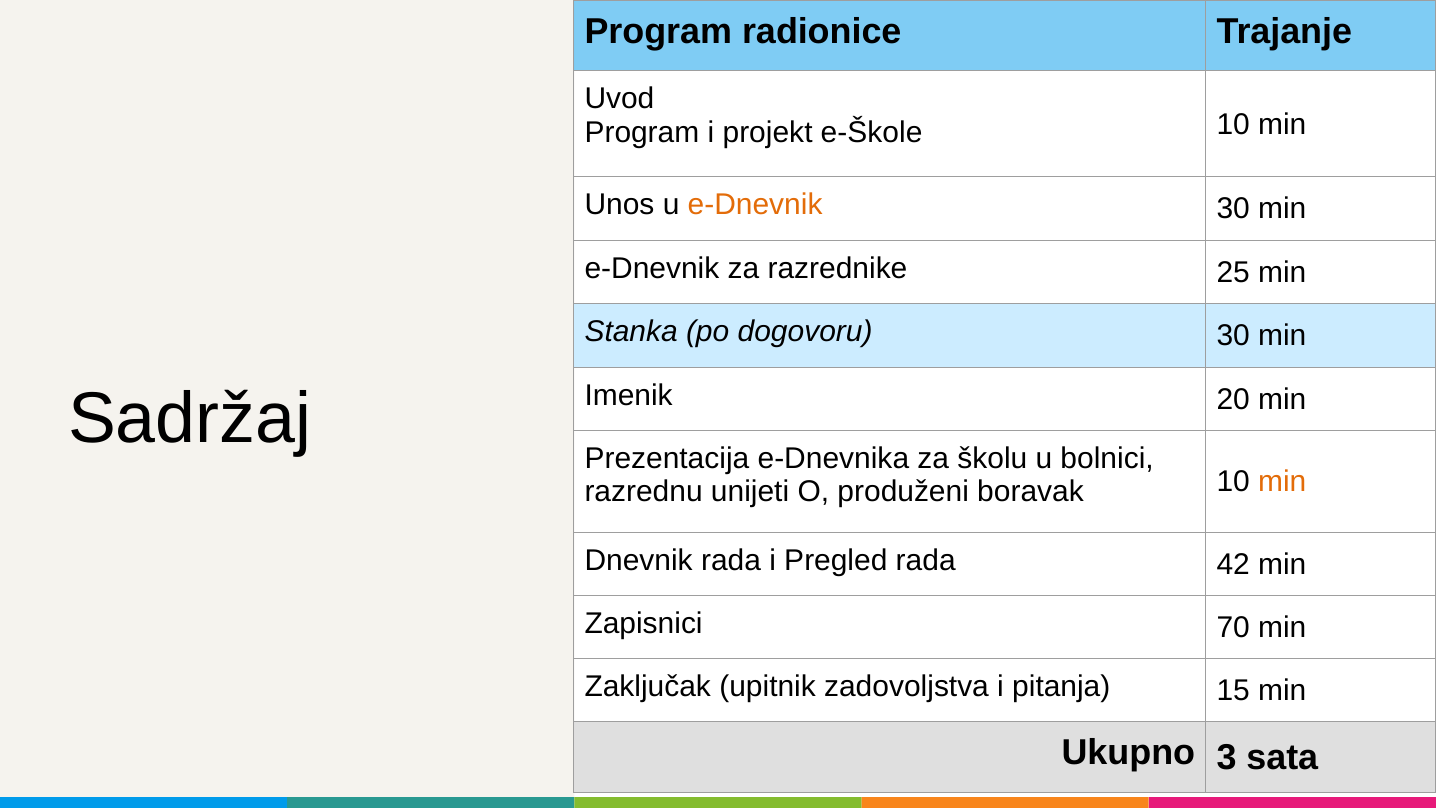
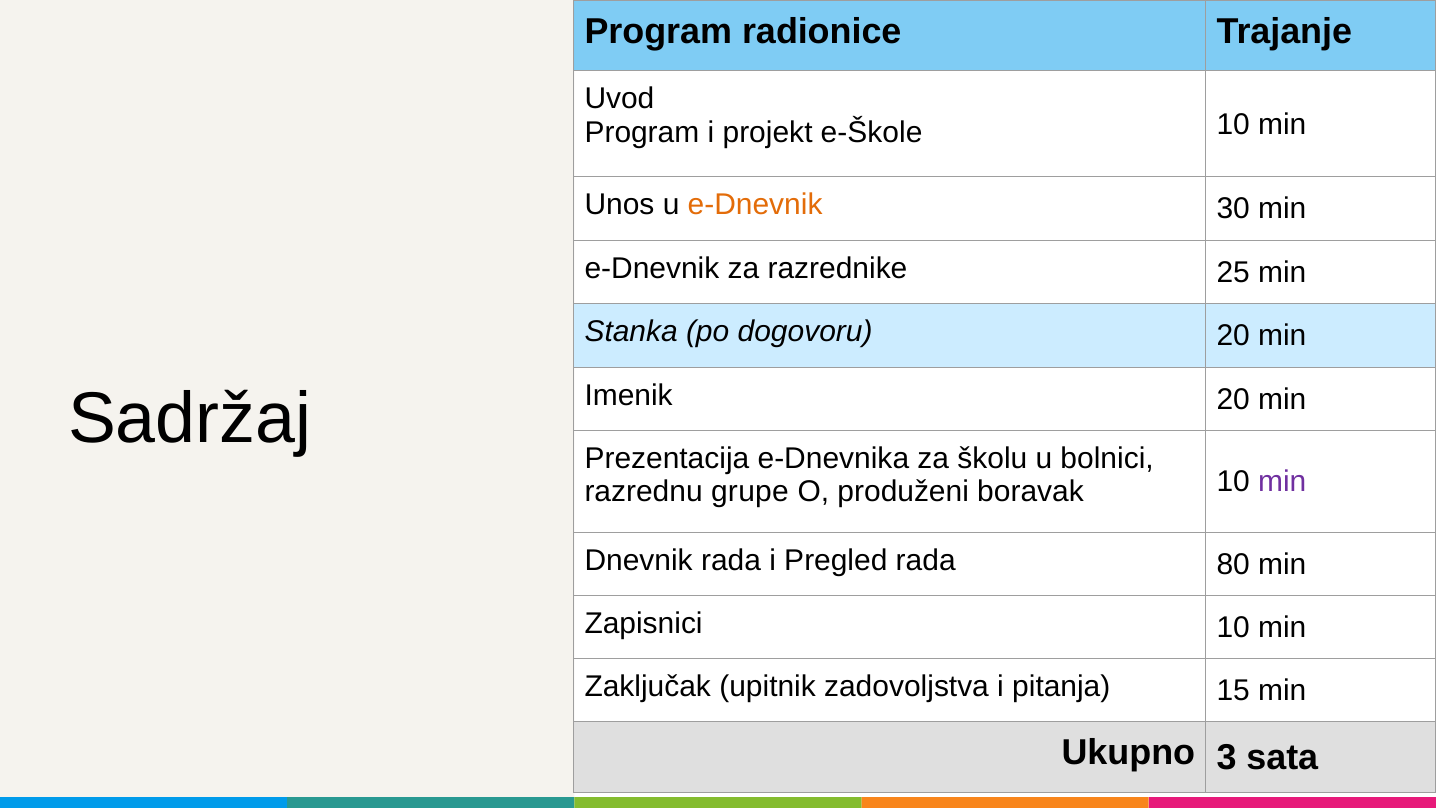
dogovoru 30: 30 -> 20 (1233, 336)
unijeti: unijeti -> grupe (750, 491)
min colour: orange -> purple (1282, 482)
42: 42 -> 80 (1233, 564)
Zapisnici 70: 70 -> 10 (1233, 627)
